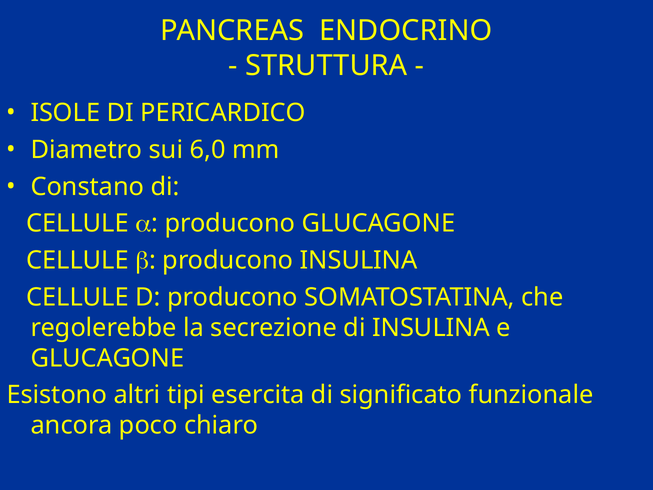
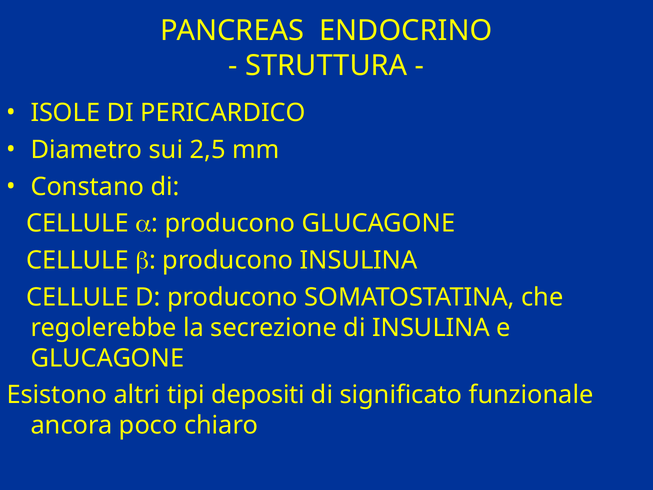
6,0: 6,0 -> 2,5 (208, 150)
esercita: esercita -> depositi (258, 395)
